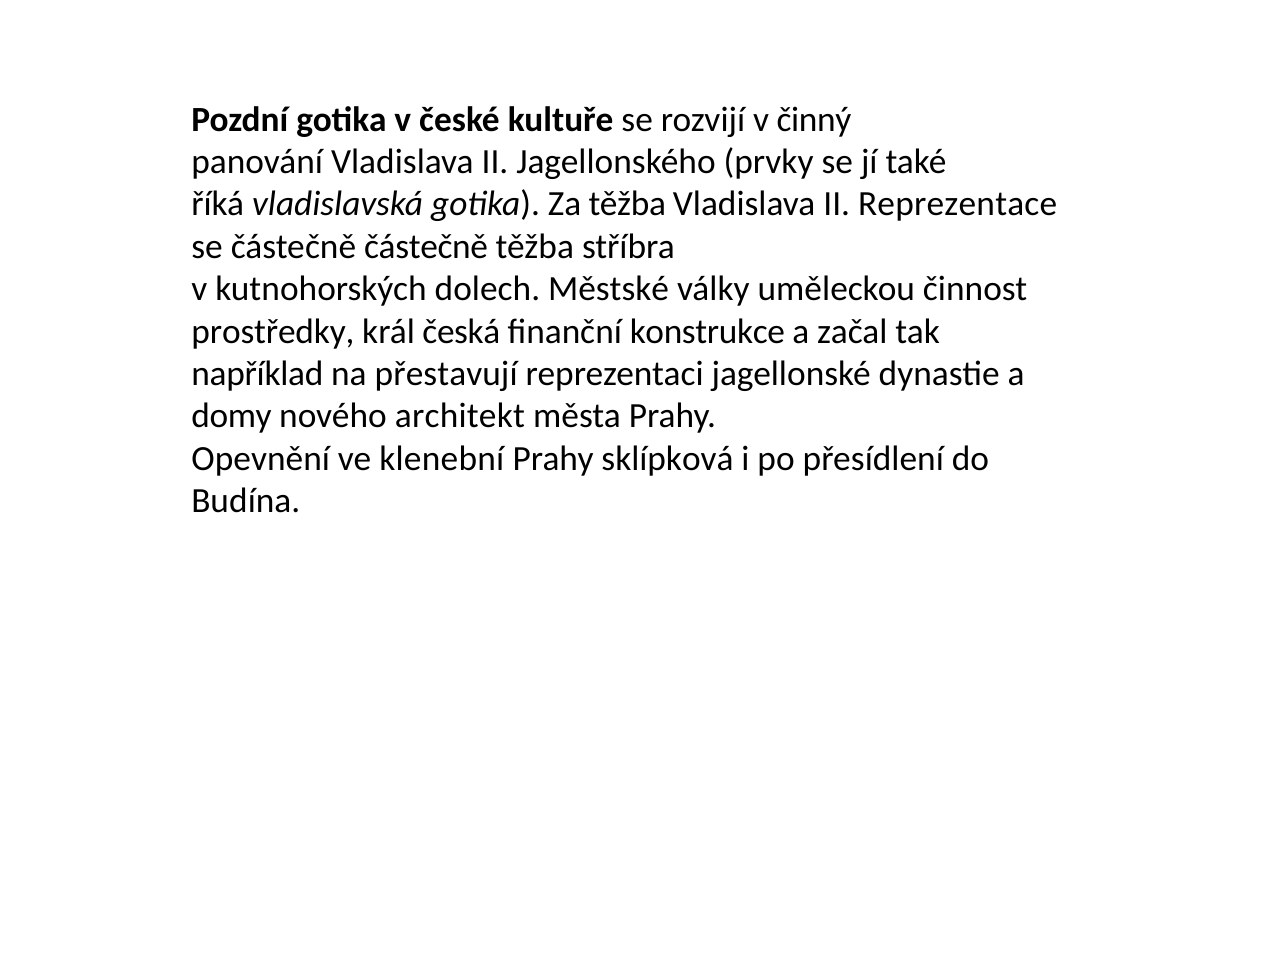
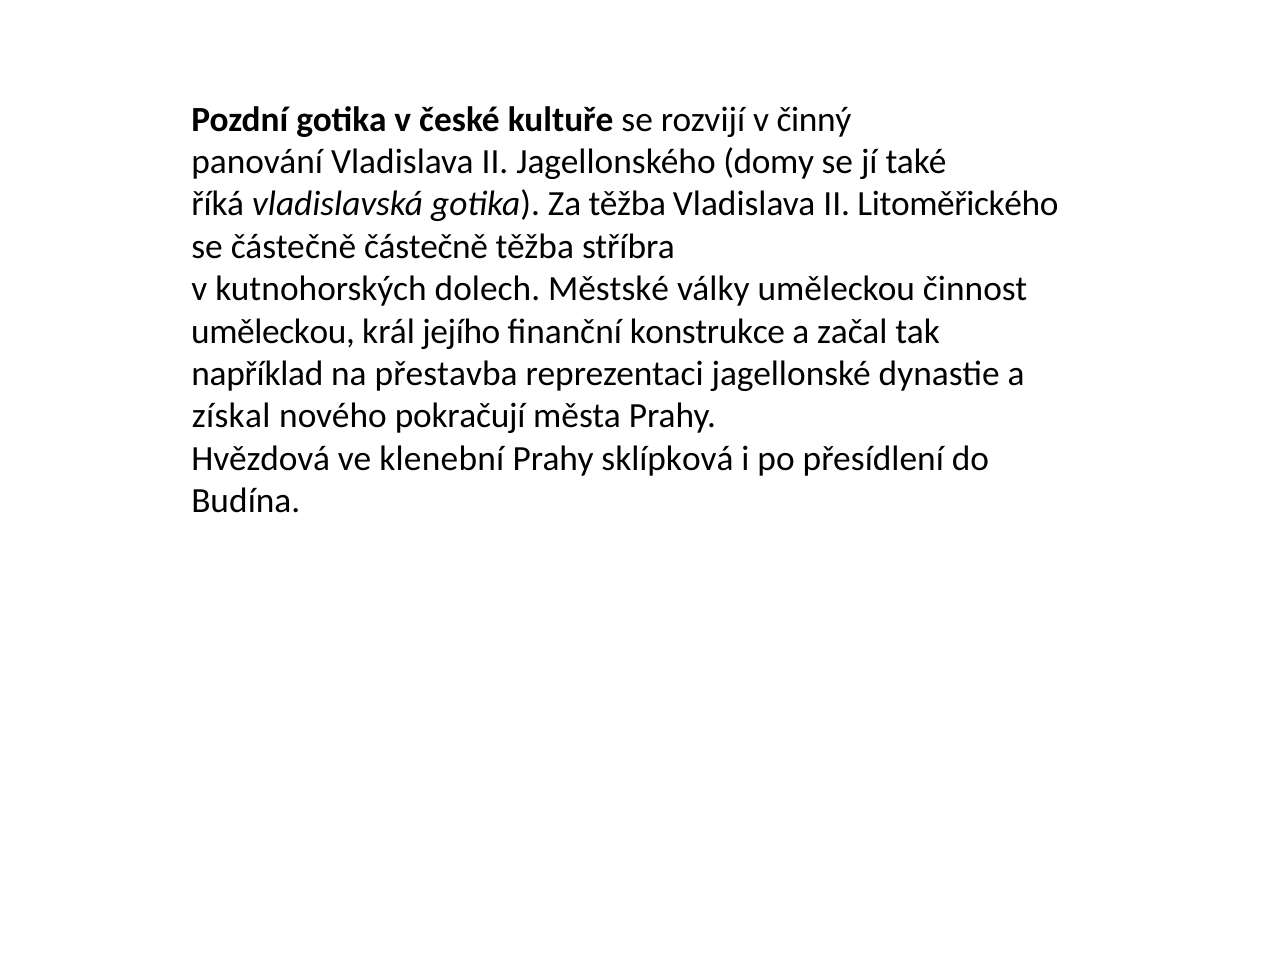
prvky: prvky -> domy (769, 162)
Reprezentace: Reprezentace -> Litoměřického (958, 204)
prostředky: prostředky -> uměleckou (273, 331)
česká: česká -> jejího (461, 331)
přestavují: přestavují -> přestavba (446, 374)
domy: domy -> získal (231, 416)
architekt: architekt -> pokračují (460, 416)
Opevnění: Opevnění -> Hvězdová (261, 459)
